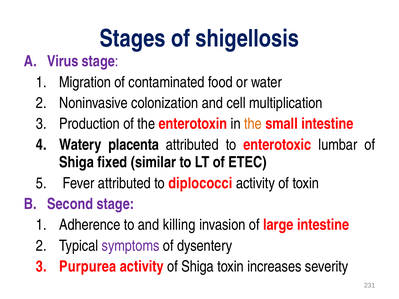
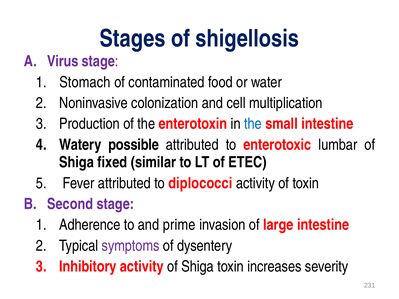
Migration: Migration -> Stomach (85, 82)
the colour: orange -> blue (253, 124)
placenta: placenta -> possible (134, 145)
killing: killing -> prime (179, 225)
Purpurea: Purpurea -> Inhibitory (88, 267)
